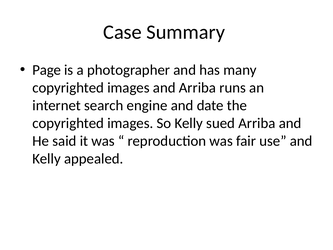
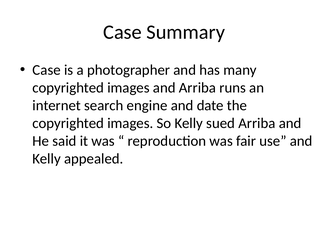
Page: Page -> Case (47, 70)
